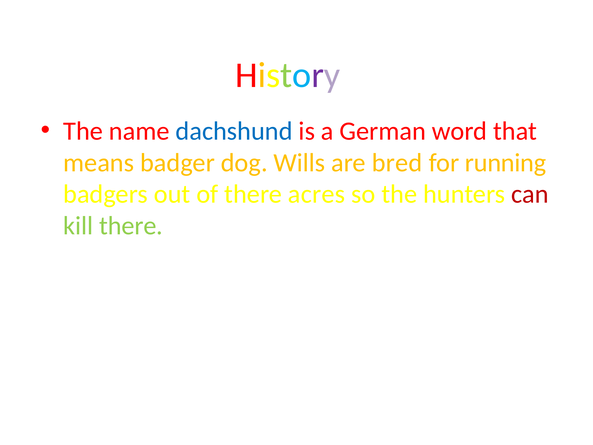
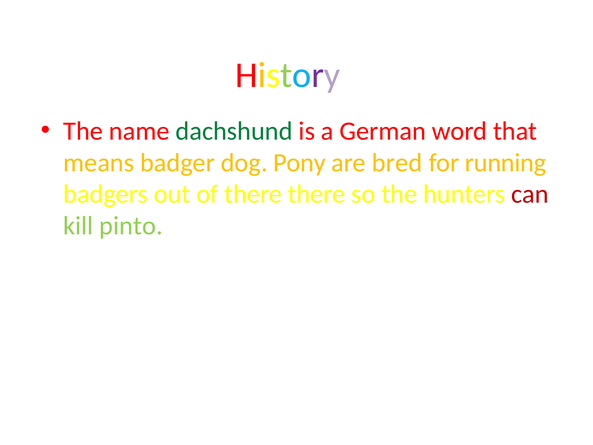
dachshund colour: blue -> green (234, 131)
Wills: Wills -> Pony (300, 163)
there acres: acres -> there (317, 194)
kill there: there -> pinto (131, 226)
